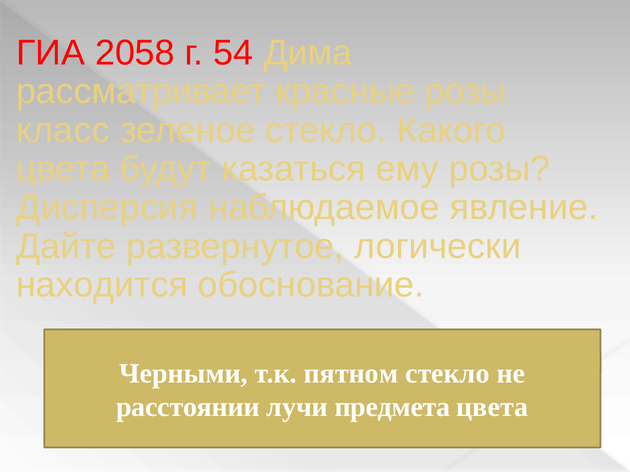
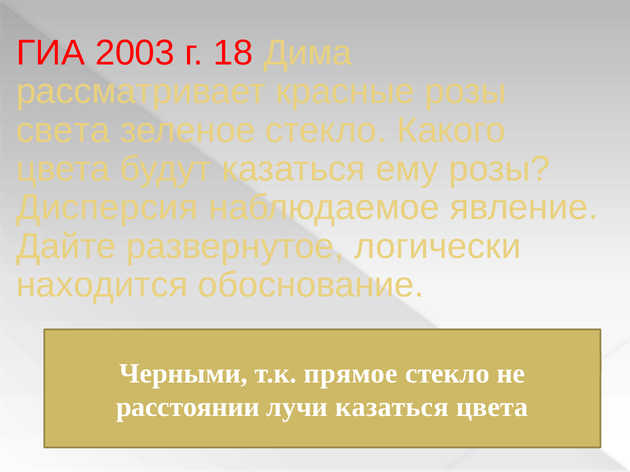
2058: 2058 -> 2003 (135, 53)
54: 54 -> 18 (233, 53)
класс: класс -> света (63, 130)
пятном: пятном -> прямое (351, 374)
лучи предмета: предмета -> казаться (392, 408)
